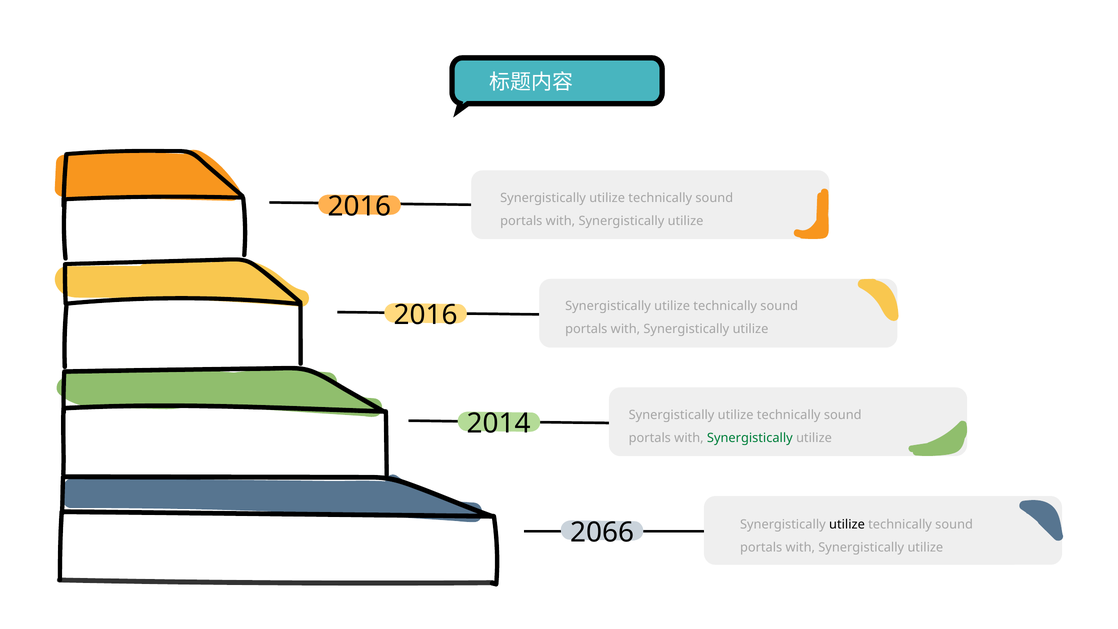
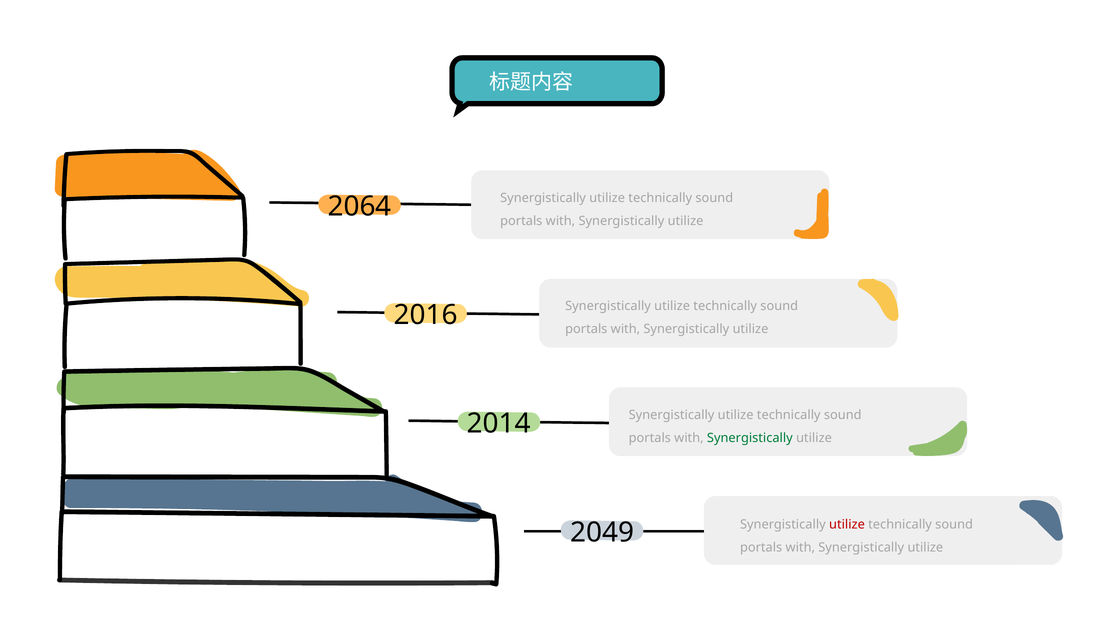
2016: 2016 -> 2064 (360, 207)
utilize colour: black -> red (847, 524)
2066: 2066 -> 2049 (602, 532)
